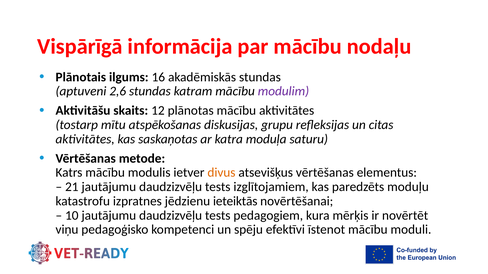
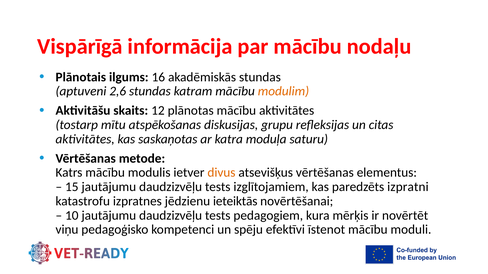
modulim colour: purple -> orange (283, 91)
21: 21 -> 15 (72, 187)
moduļu: moduļu -> izpratni (408, 187)
